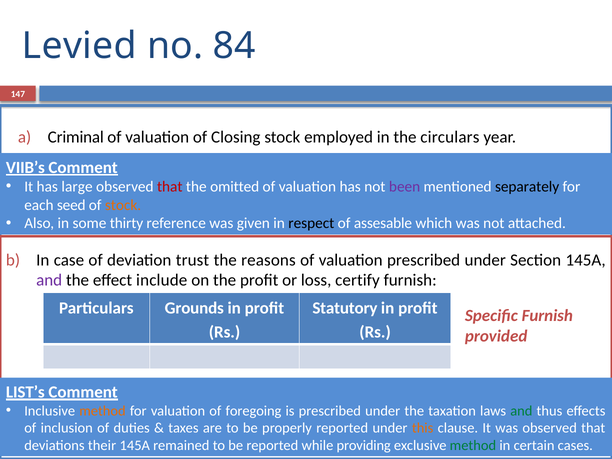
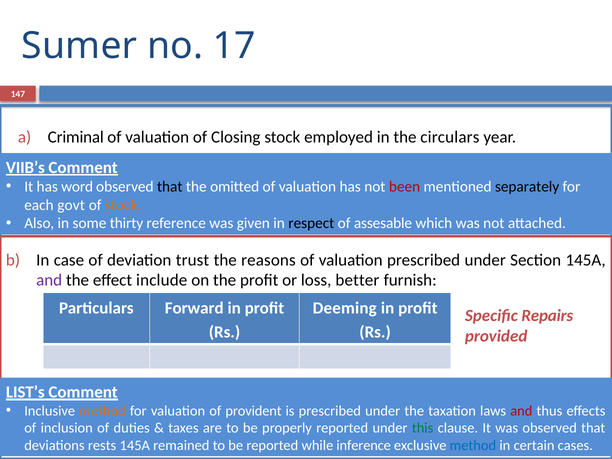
Levied: Levied -> Sumer (79, 46)
84: 84 -> 17 (234, 46)
large: large -> word (77, 187)
that colour: red -> black (170, 187)
been colour: purple -> red (405, 187)
seed: seed -> govt (71, 205)
certify: certify -> better (357, 280)
Grounds: Grounds -> Forward (194, 308)
Statutory: Statutory -> Deeming (345, 308)
Specific Furnish: Furnish -> Repairs (547, 316)
foregoing: foregoing -> provident (254, 411)
and colour: green -> red (521, 411)
this colour: orange -> green (423, 428)
their: their -> rests (102, 446)
providing: providing -> inference (364, 446)
method colour: green -> blue (473, 446)
